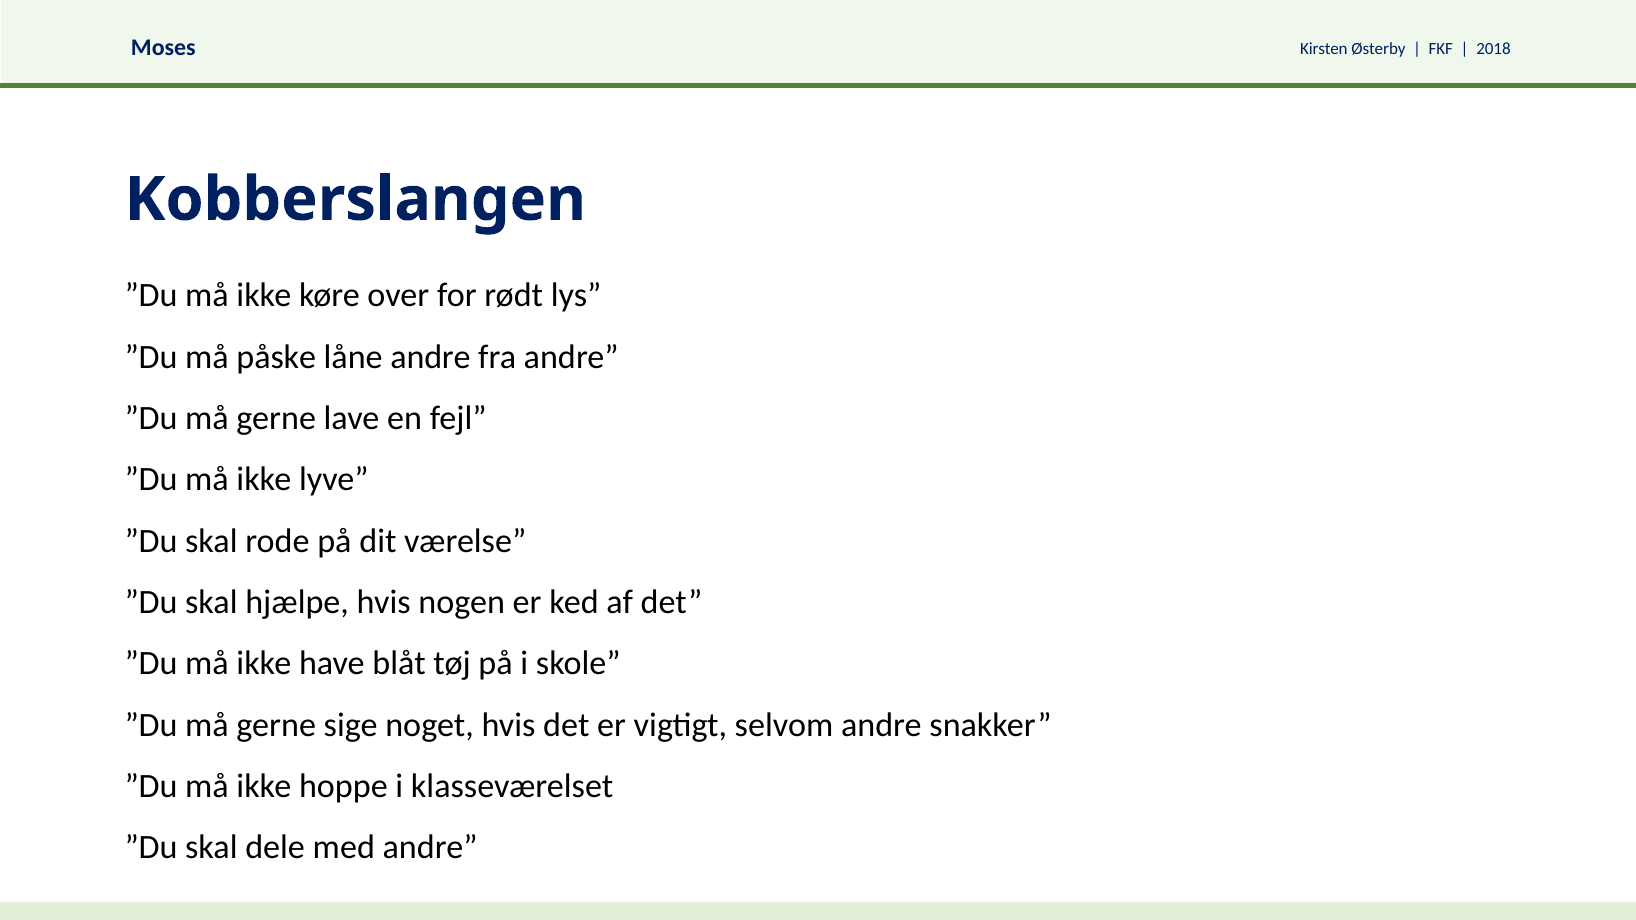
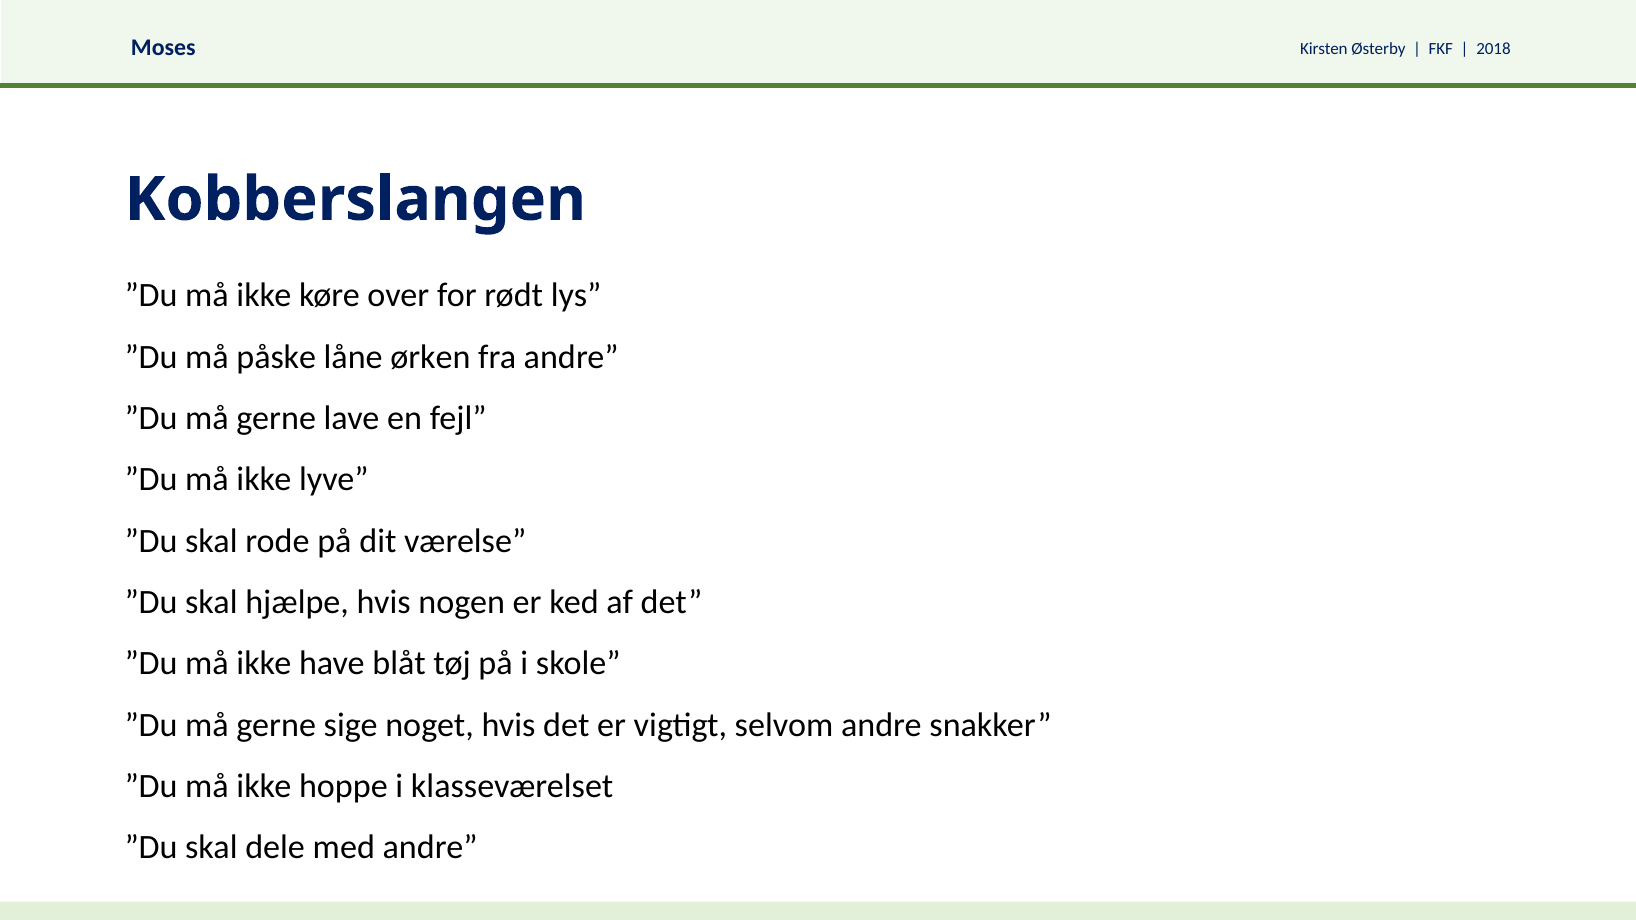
låne andre: andre -> ørken (430, 357)
